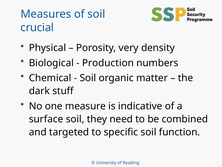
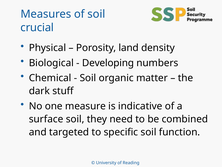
very: very -> land (129, 48)
Production: Production -> Developing (108, 63)
